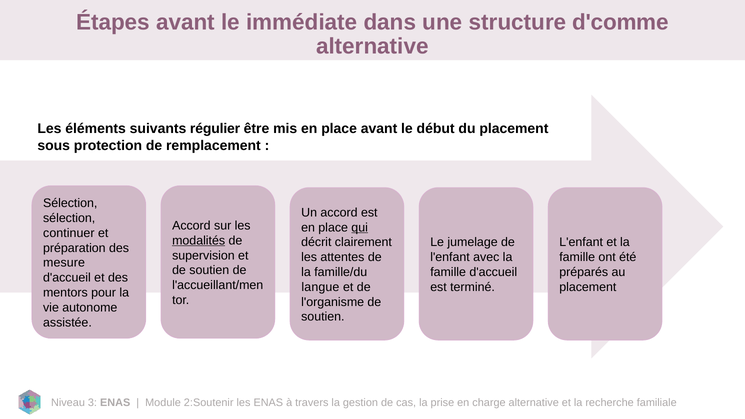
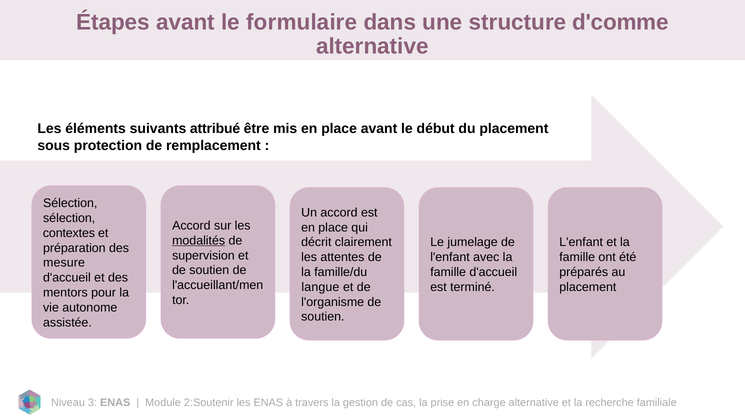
immédiate: immédiate -> formulaire (302, 22)
régulier: régulier -> attribué (215, 129)
qui underline: present -> none (360, 227)
continuer: continuer -> contextes (69, 233)
